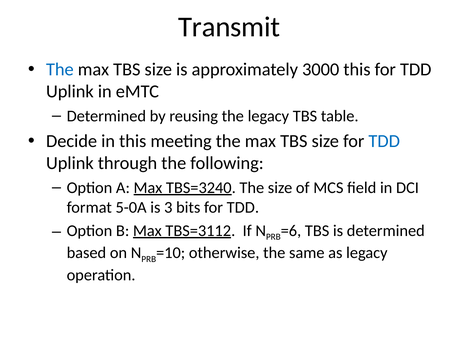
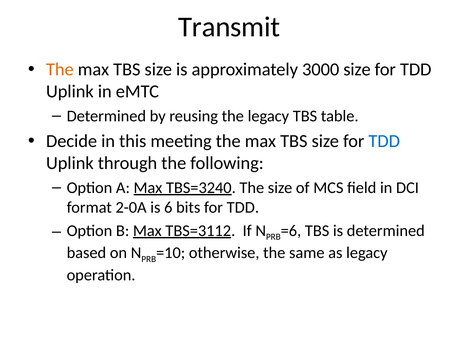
The colour: blue -> orange (60, 70)
3000 this: this -> size (357, 70)
5-0A: 5-0A -> 2-0A (131, 207)
3: 3 -> 6 (168, 207)
